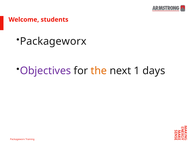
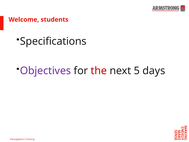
Packageworx: Packageworx -> Specifications (53, 41)
the colour: orange -> red (99, 71)
1: 1 -> 5 (137, 71)
